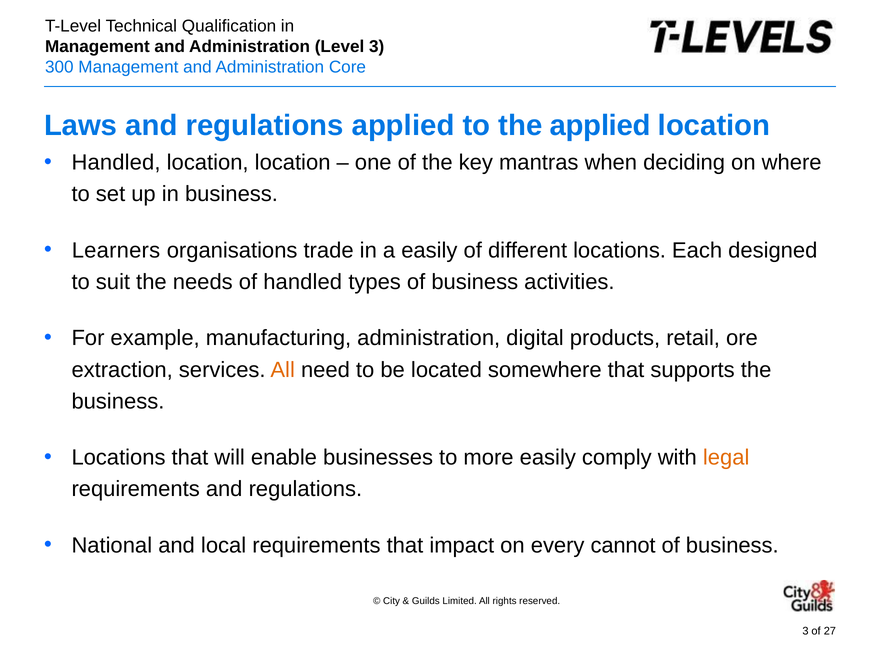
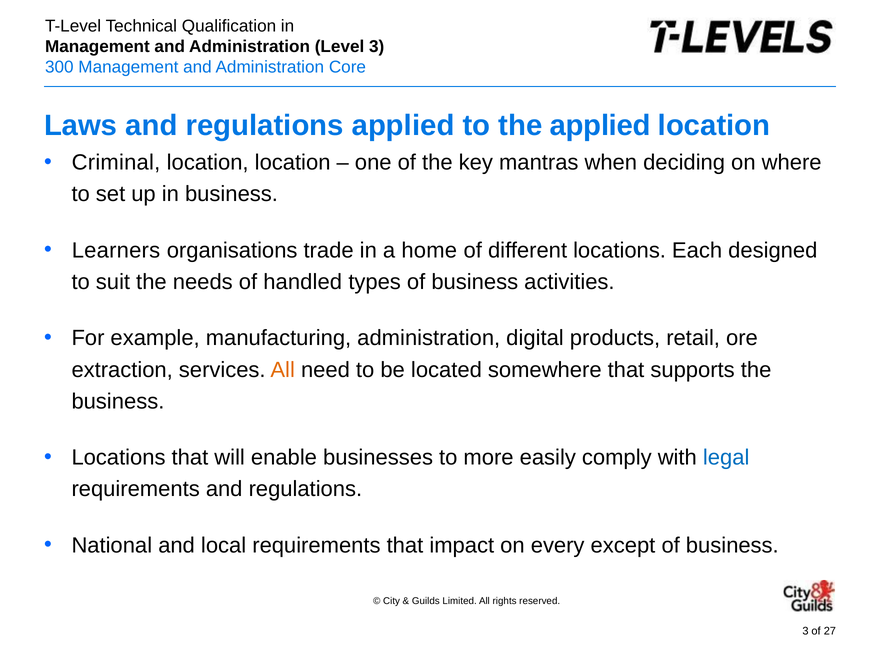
Handled: Handled -> Criminal (116, 163)
a easily: easily -> home (429, 250)
legal colour: orange -> blue (726, 458)
cannot: cannot -> except (623, 545)
